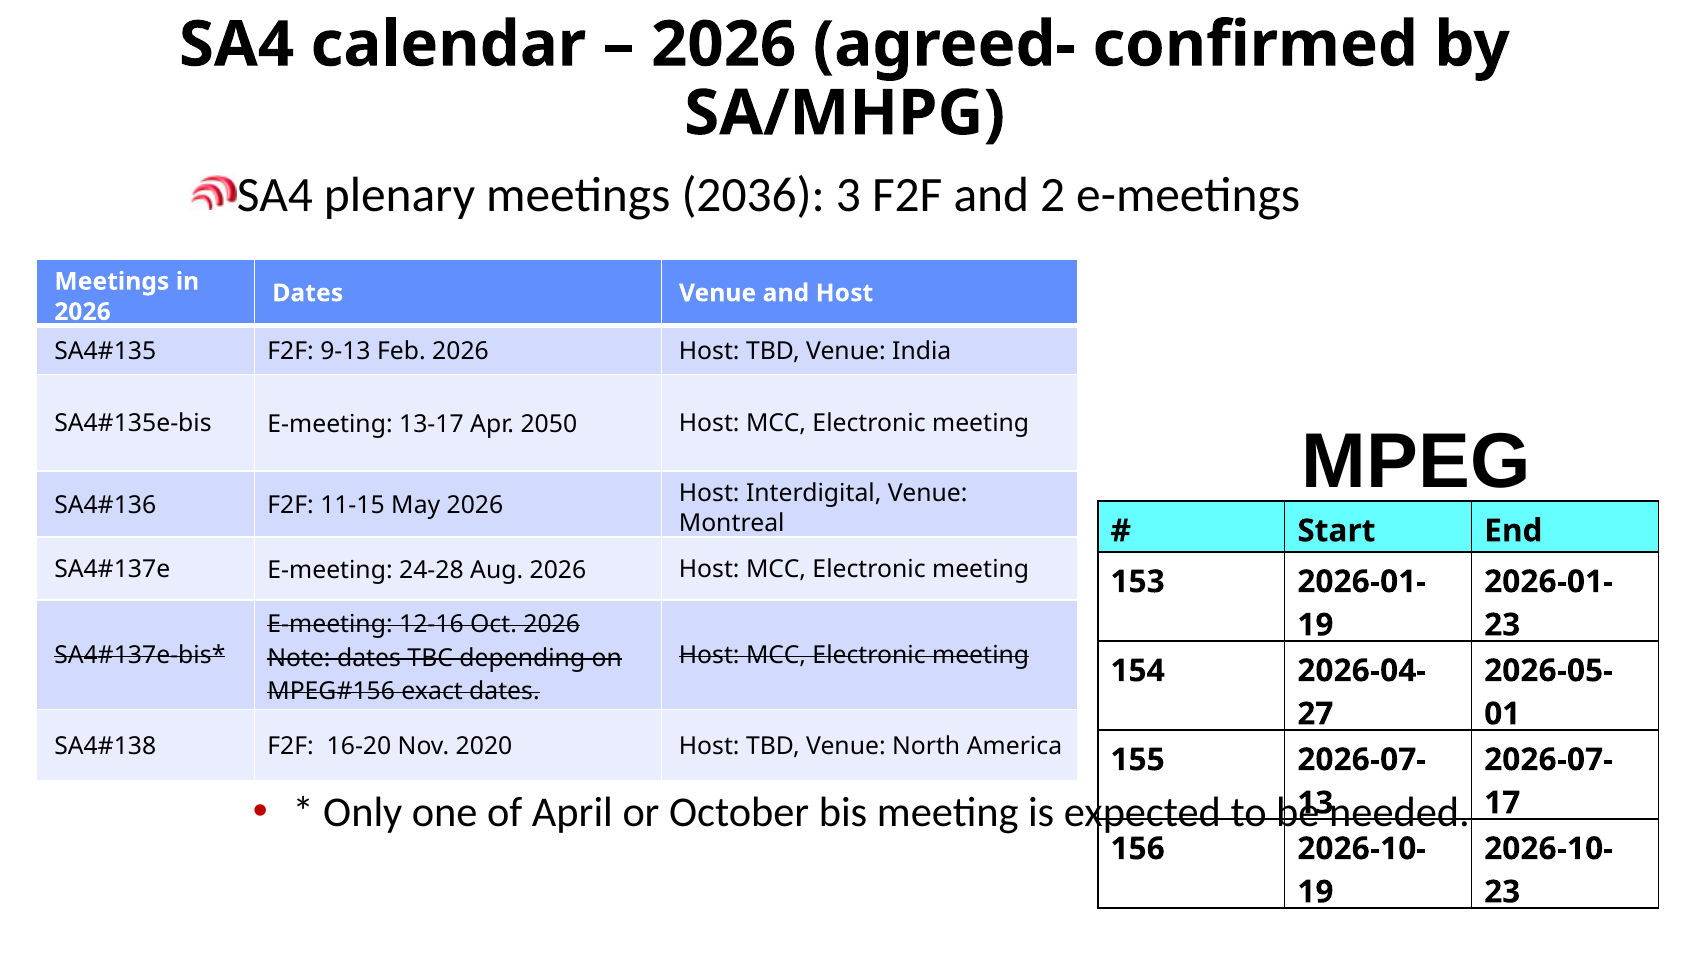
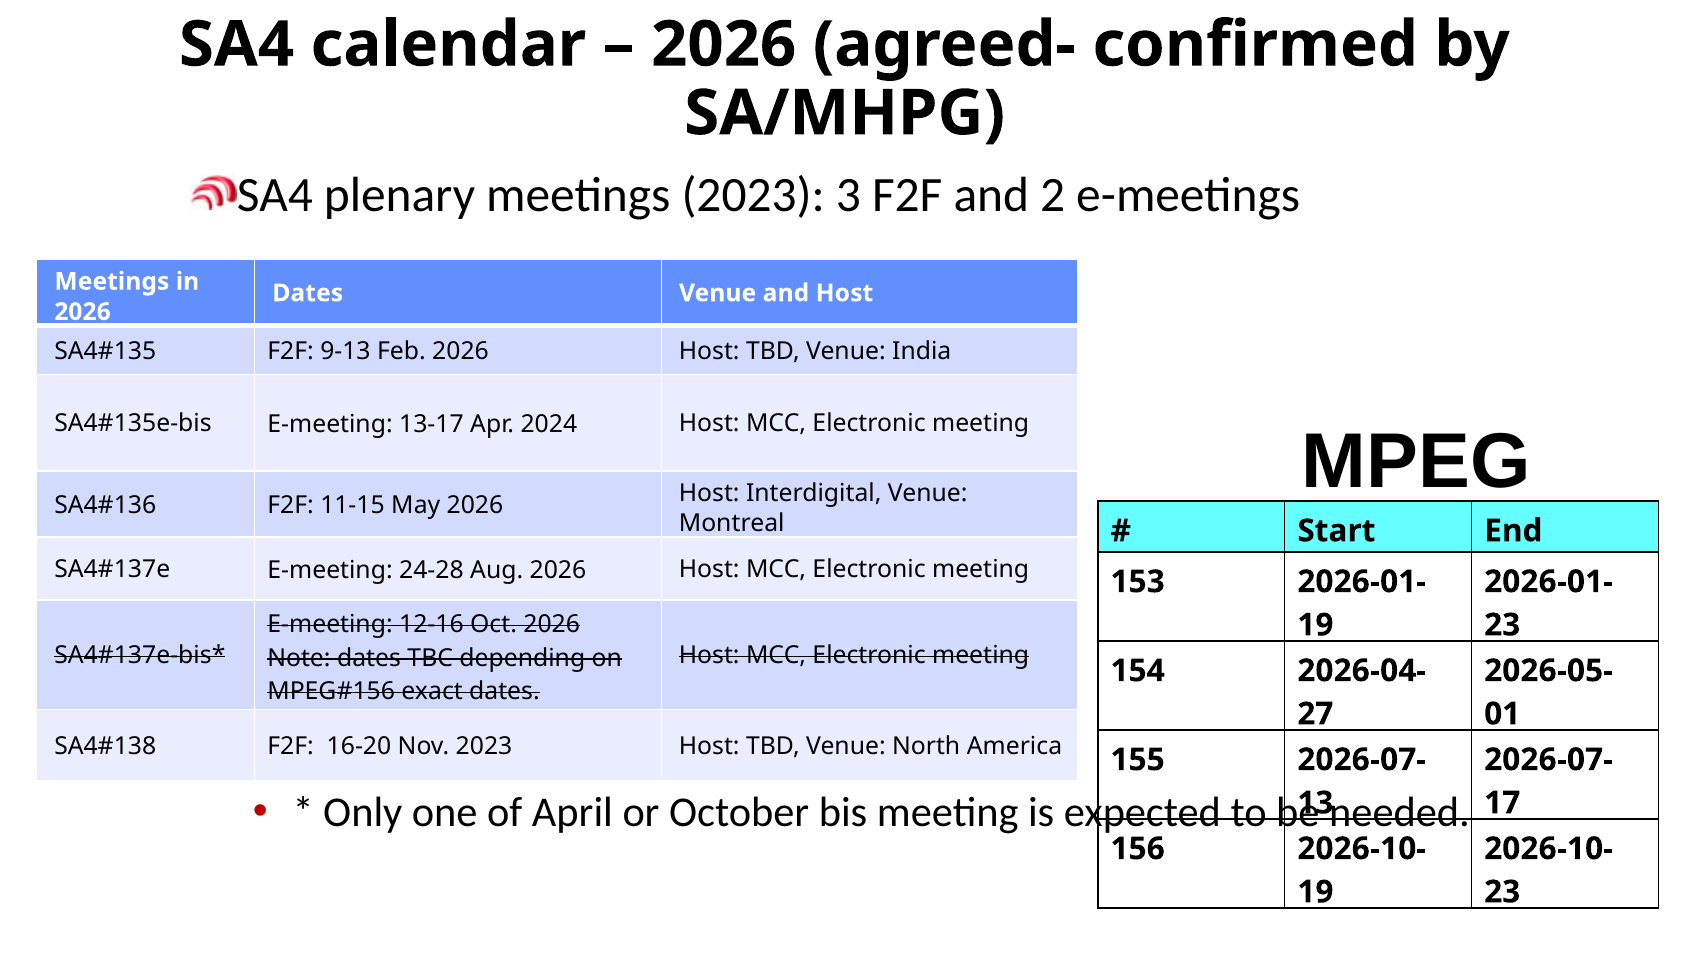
meetings 2036: 2036 -> 2023 (753, 196)
2050: 2050 -> 2024 (549, 425)
Nov 2020: 2020 -> 2023 (484, 747)
